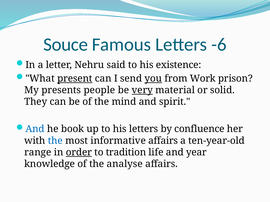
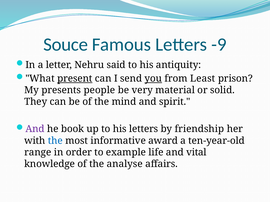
-6: -6 -> -9 (219, 45)
existence: existence -> antiquity (179, 65)
Work: Work -> Least (203, 79)
very underline: present -> none (142, 90)
And colour: blue -> purple (35, 129)
confluence: confluence -> friendship (199, 129)
informative affairs: affairs -> award (163, 141)
order underline: present -> none (79, 153)
tradition: tradition -> example (126, 153)
year: year -> vital (196, 153)
